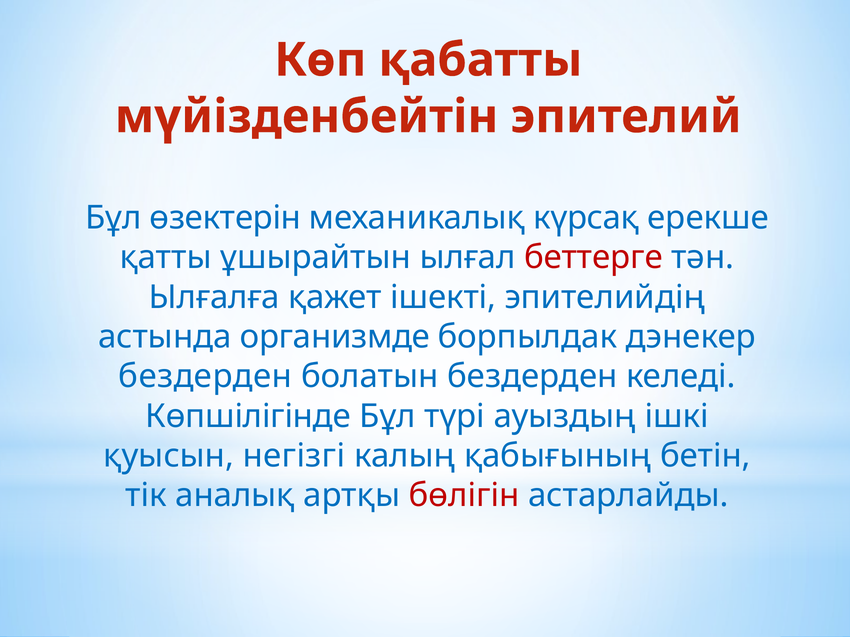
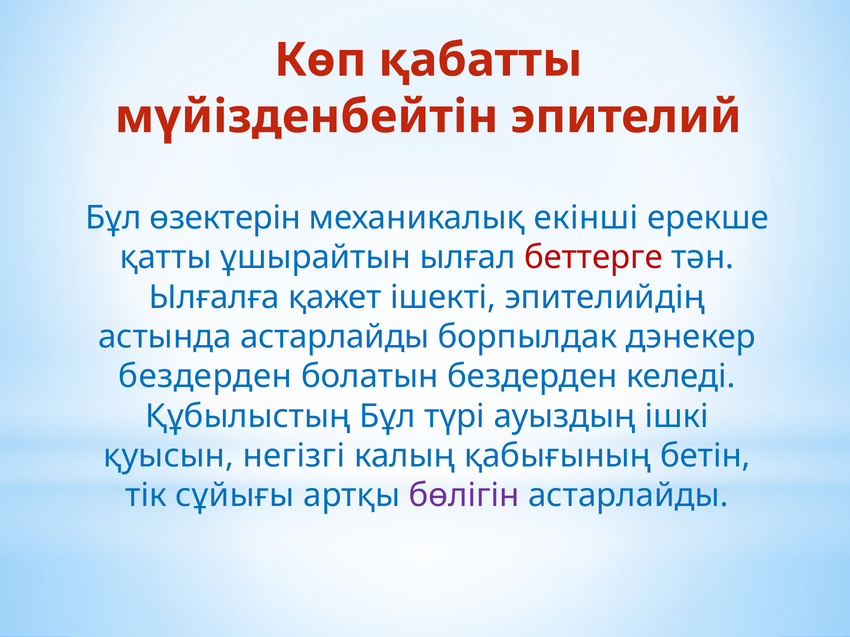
күрсақ: күрсақ -> екінші (586, 218)
астында организмде: организмде -> астарлайды (335, 337)
Көпшілігінде: Көпшілігінде -> Құбылыстың (248, 416)
аналық: аналық -> сұйығы (235, 496)
бөлігін colour: red -> purple (464, 496)
